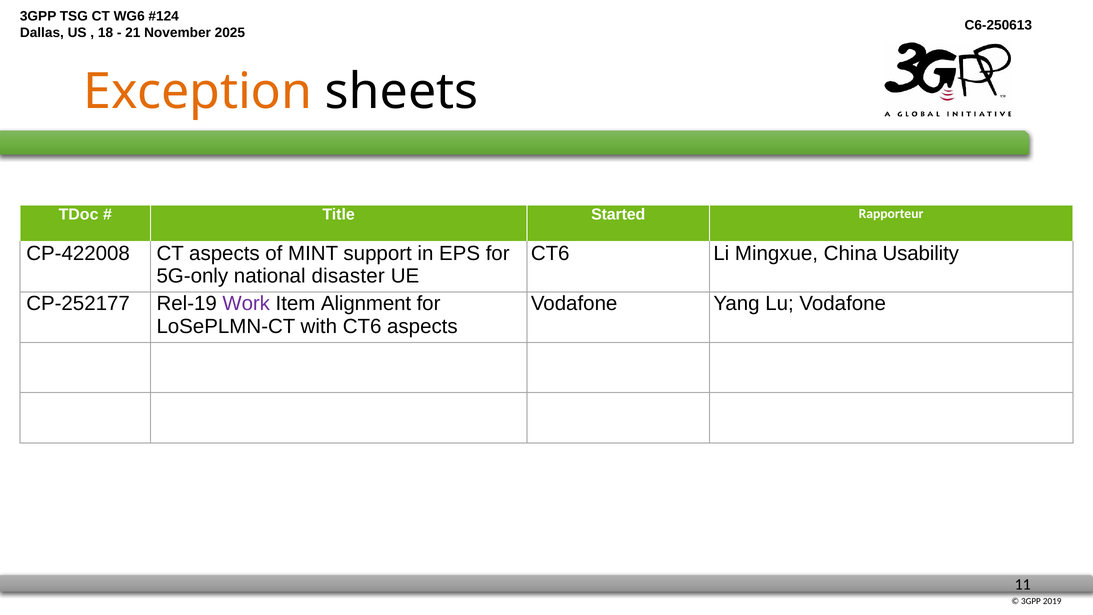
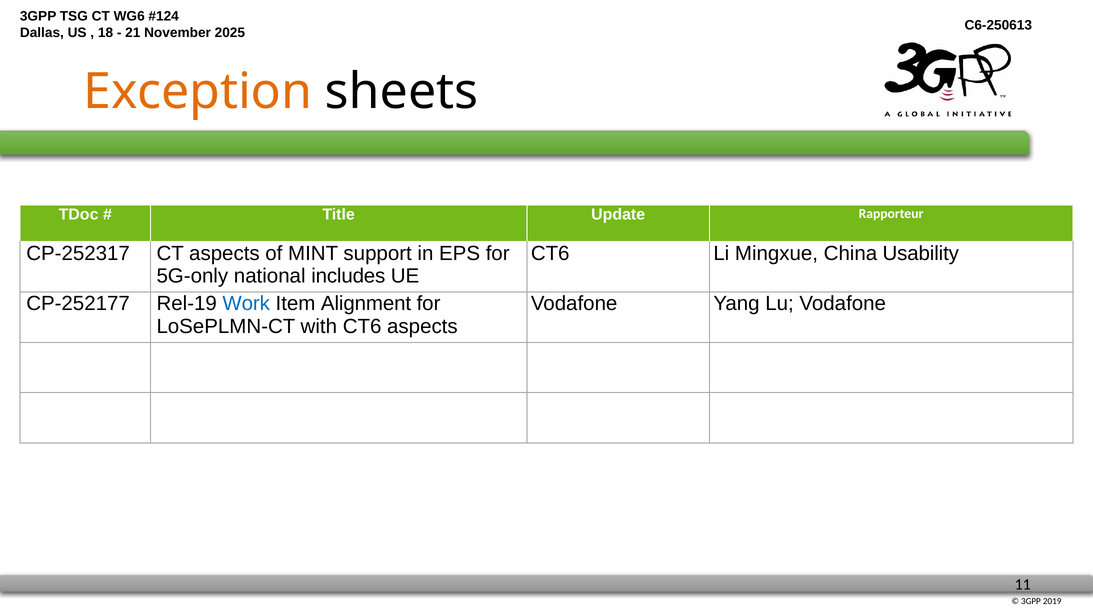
Started: Started -> Update (618, 214)
CP-422008: CP-422008 -> CP-252317 (78, 253)
disaster: disaster -> includes (348, 276)
Work colour: purple -> blue (246, 304)
